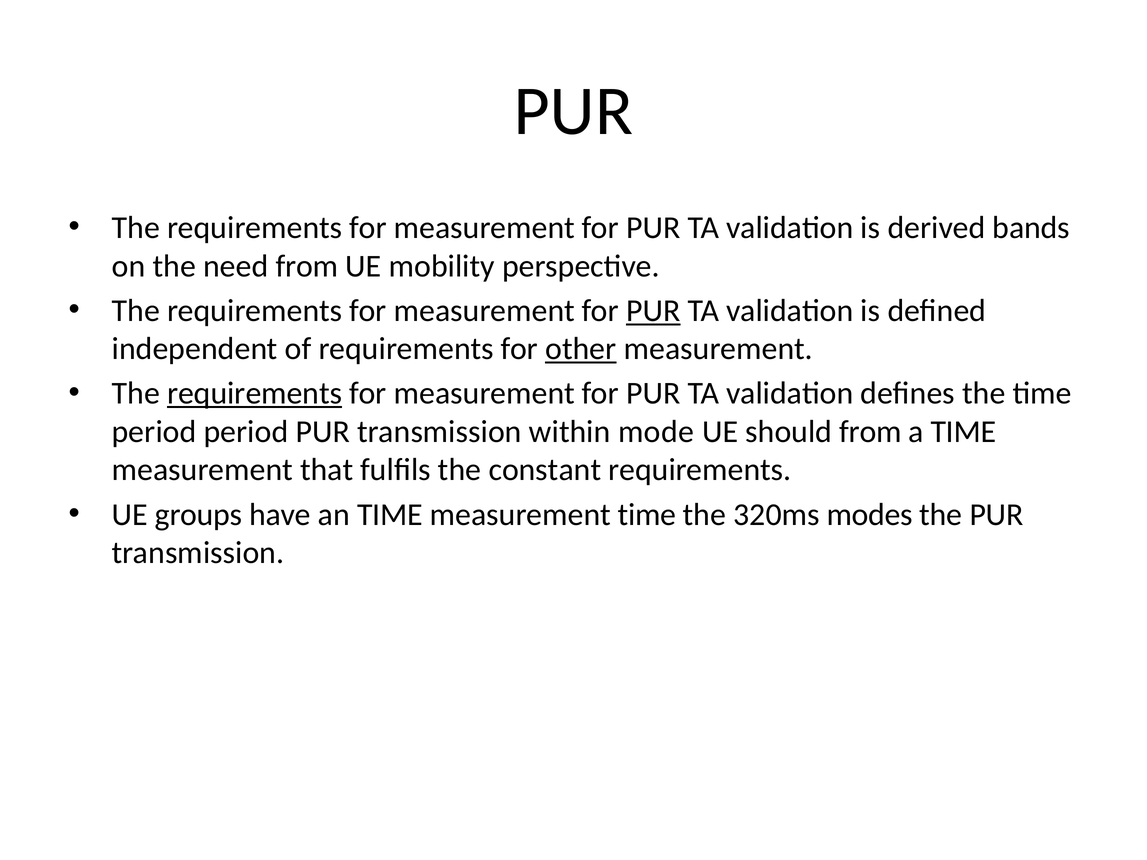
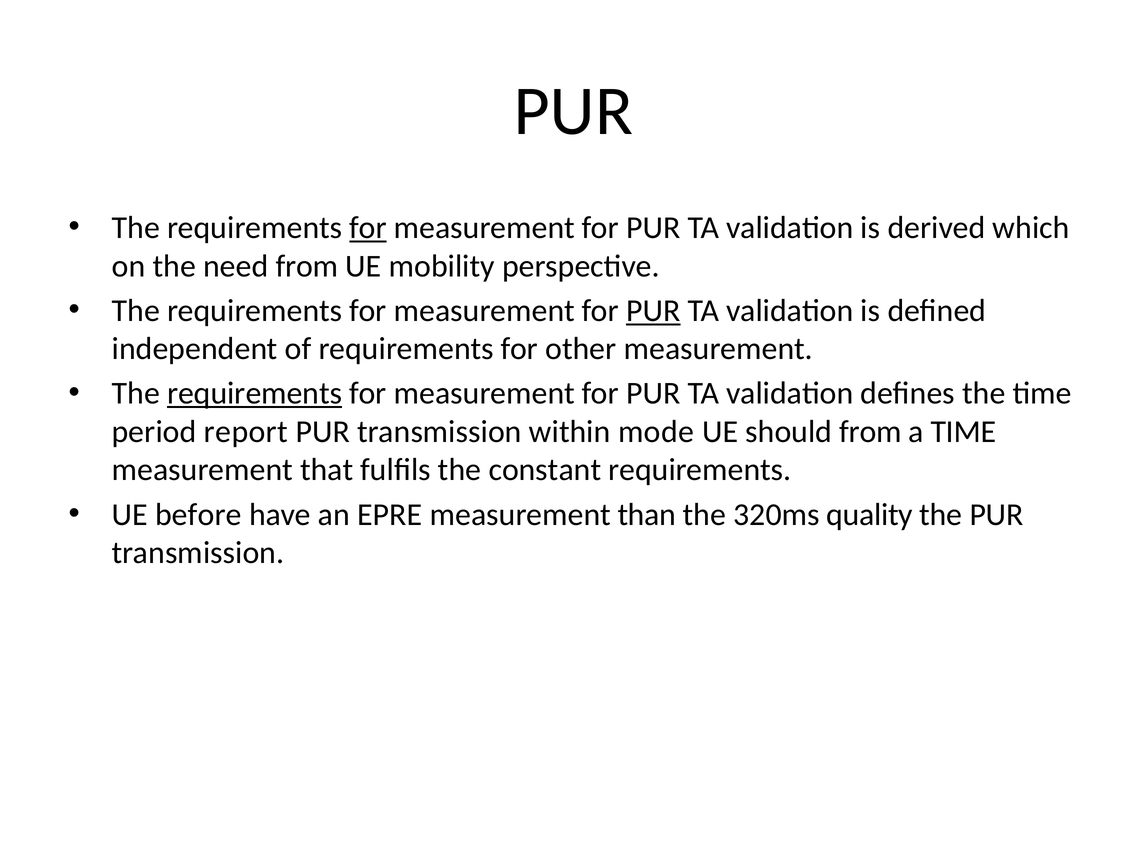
for underline: none -> present (368, 228)
bands: bands -> which (1031, 228)
other underline: present -> none (581, 349)
period period: period -> report (246, 432)
groups: groups -> before (198, 515)
an TIME: TIME -> EPRE (390, 515)
measurement time: time -> than (647, 515)
modes: modes -> quality (870, 515)
